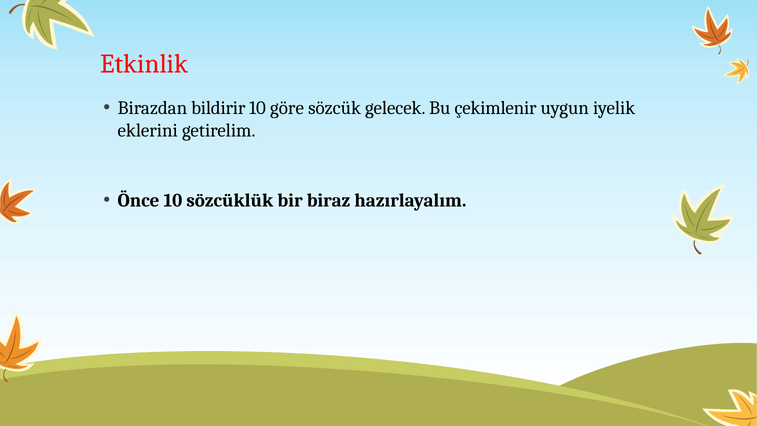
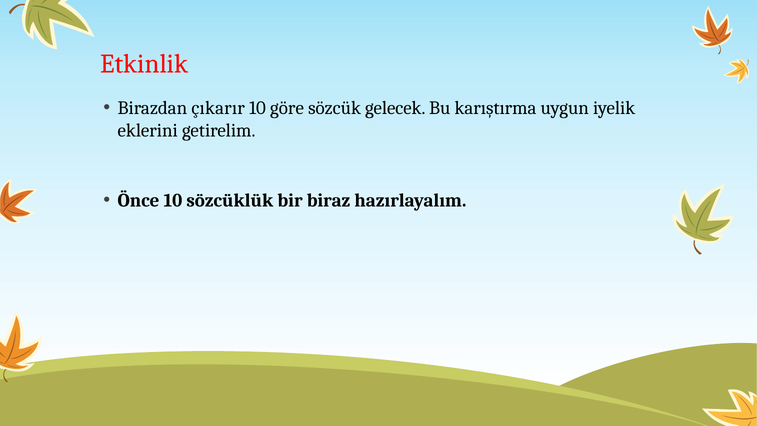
bildirir: bildirir -> çıkarır (218, 108)
çekimlenir: çekimlenir -> karıştırma (496, 108)
